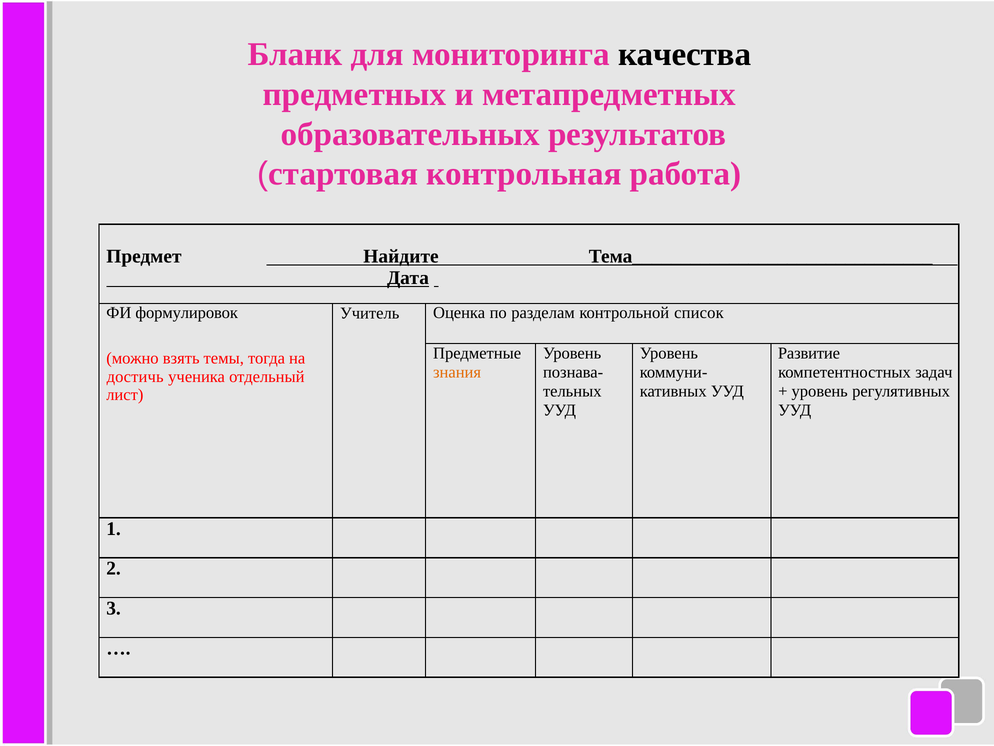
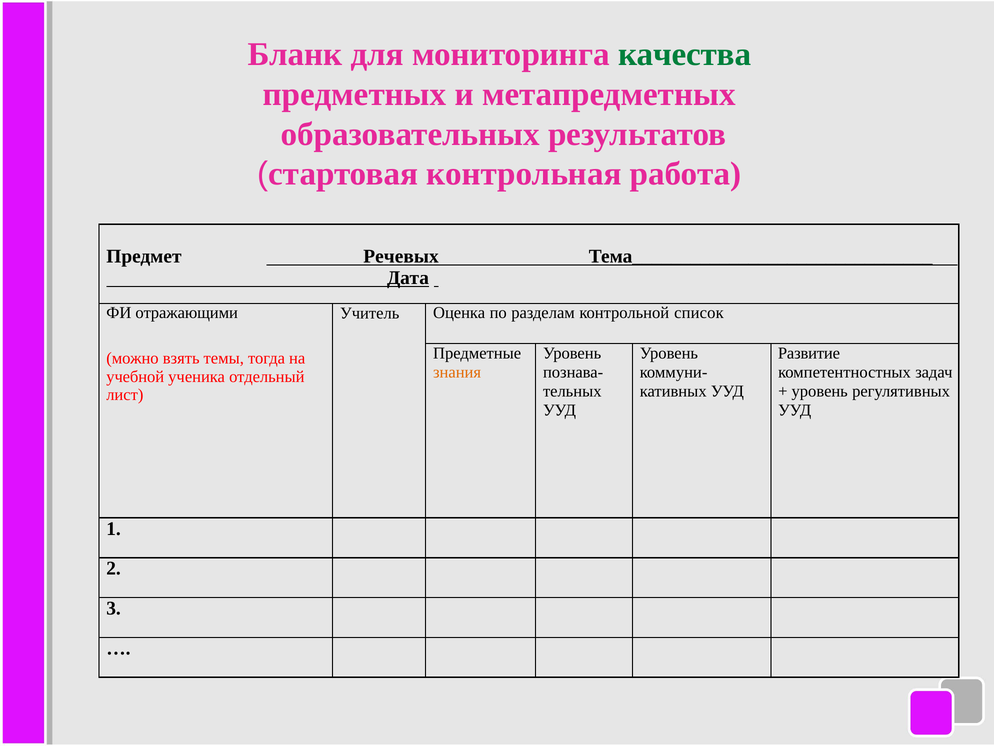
качества colour: black -> green (685, 54)
Найдите: Найдите -> Речевых (401, 256)
формулировок: формулировок -> отражающими (187, 313)
достичь: достичь -> учебной (135, 376)
